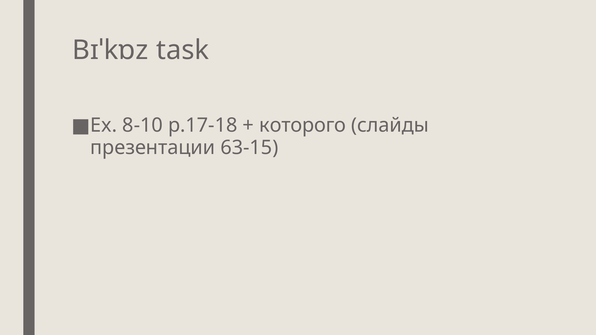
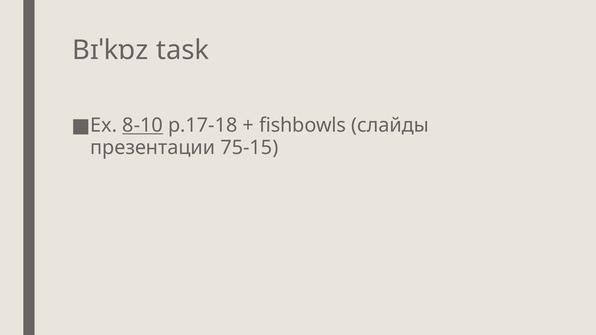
8-10 underline: none -> present (143, 125)
которого: которого -> fishbowls (303, 125)
63-15: 63-15 -> 75-15 (249, 148)
